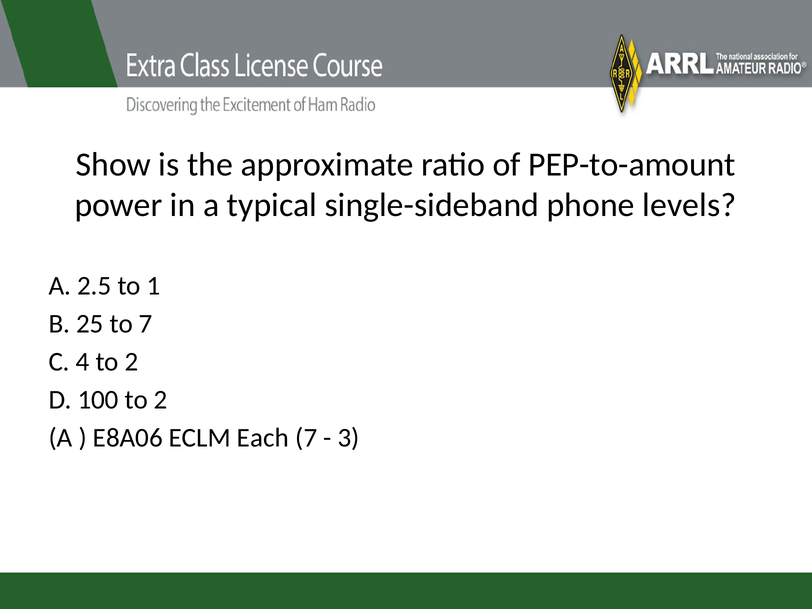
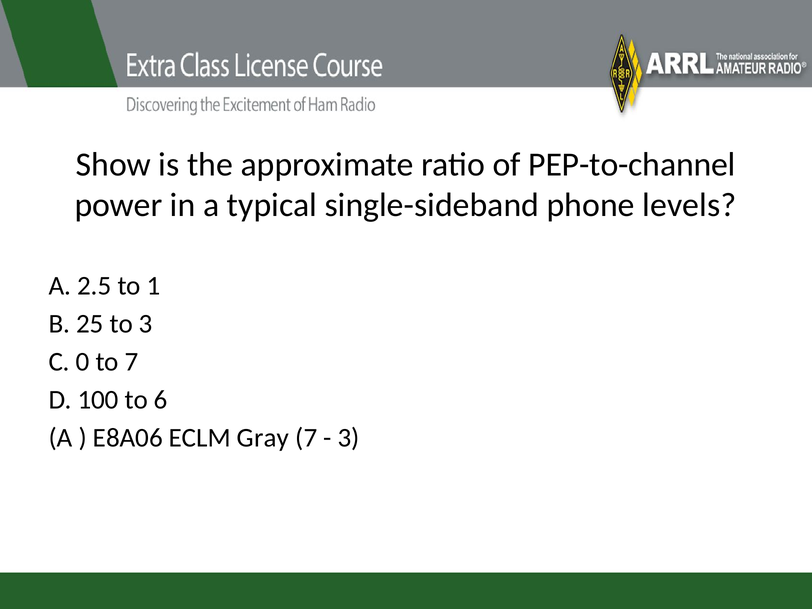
PEP-to-amount: PEP-to-amount -> PEP-to-channel (632, 165)
to 7: 7 -> 3 (146, 324)
4: 4 -> 0 (83, 362)
2: 2 -> 7 (132, 362)
100 to 2: 2 -> 6 (161, 400)
Each: Each -> Gray (263, 438)
